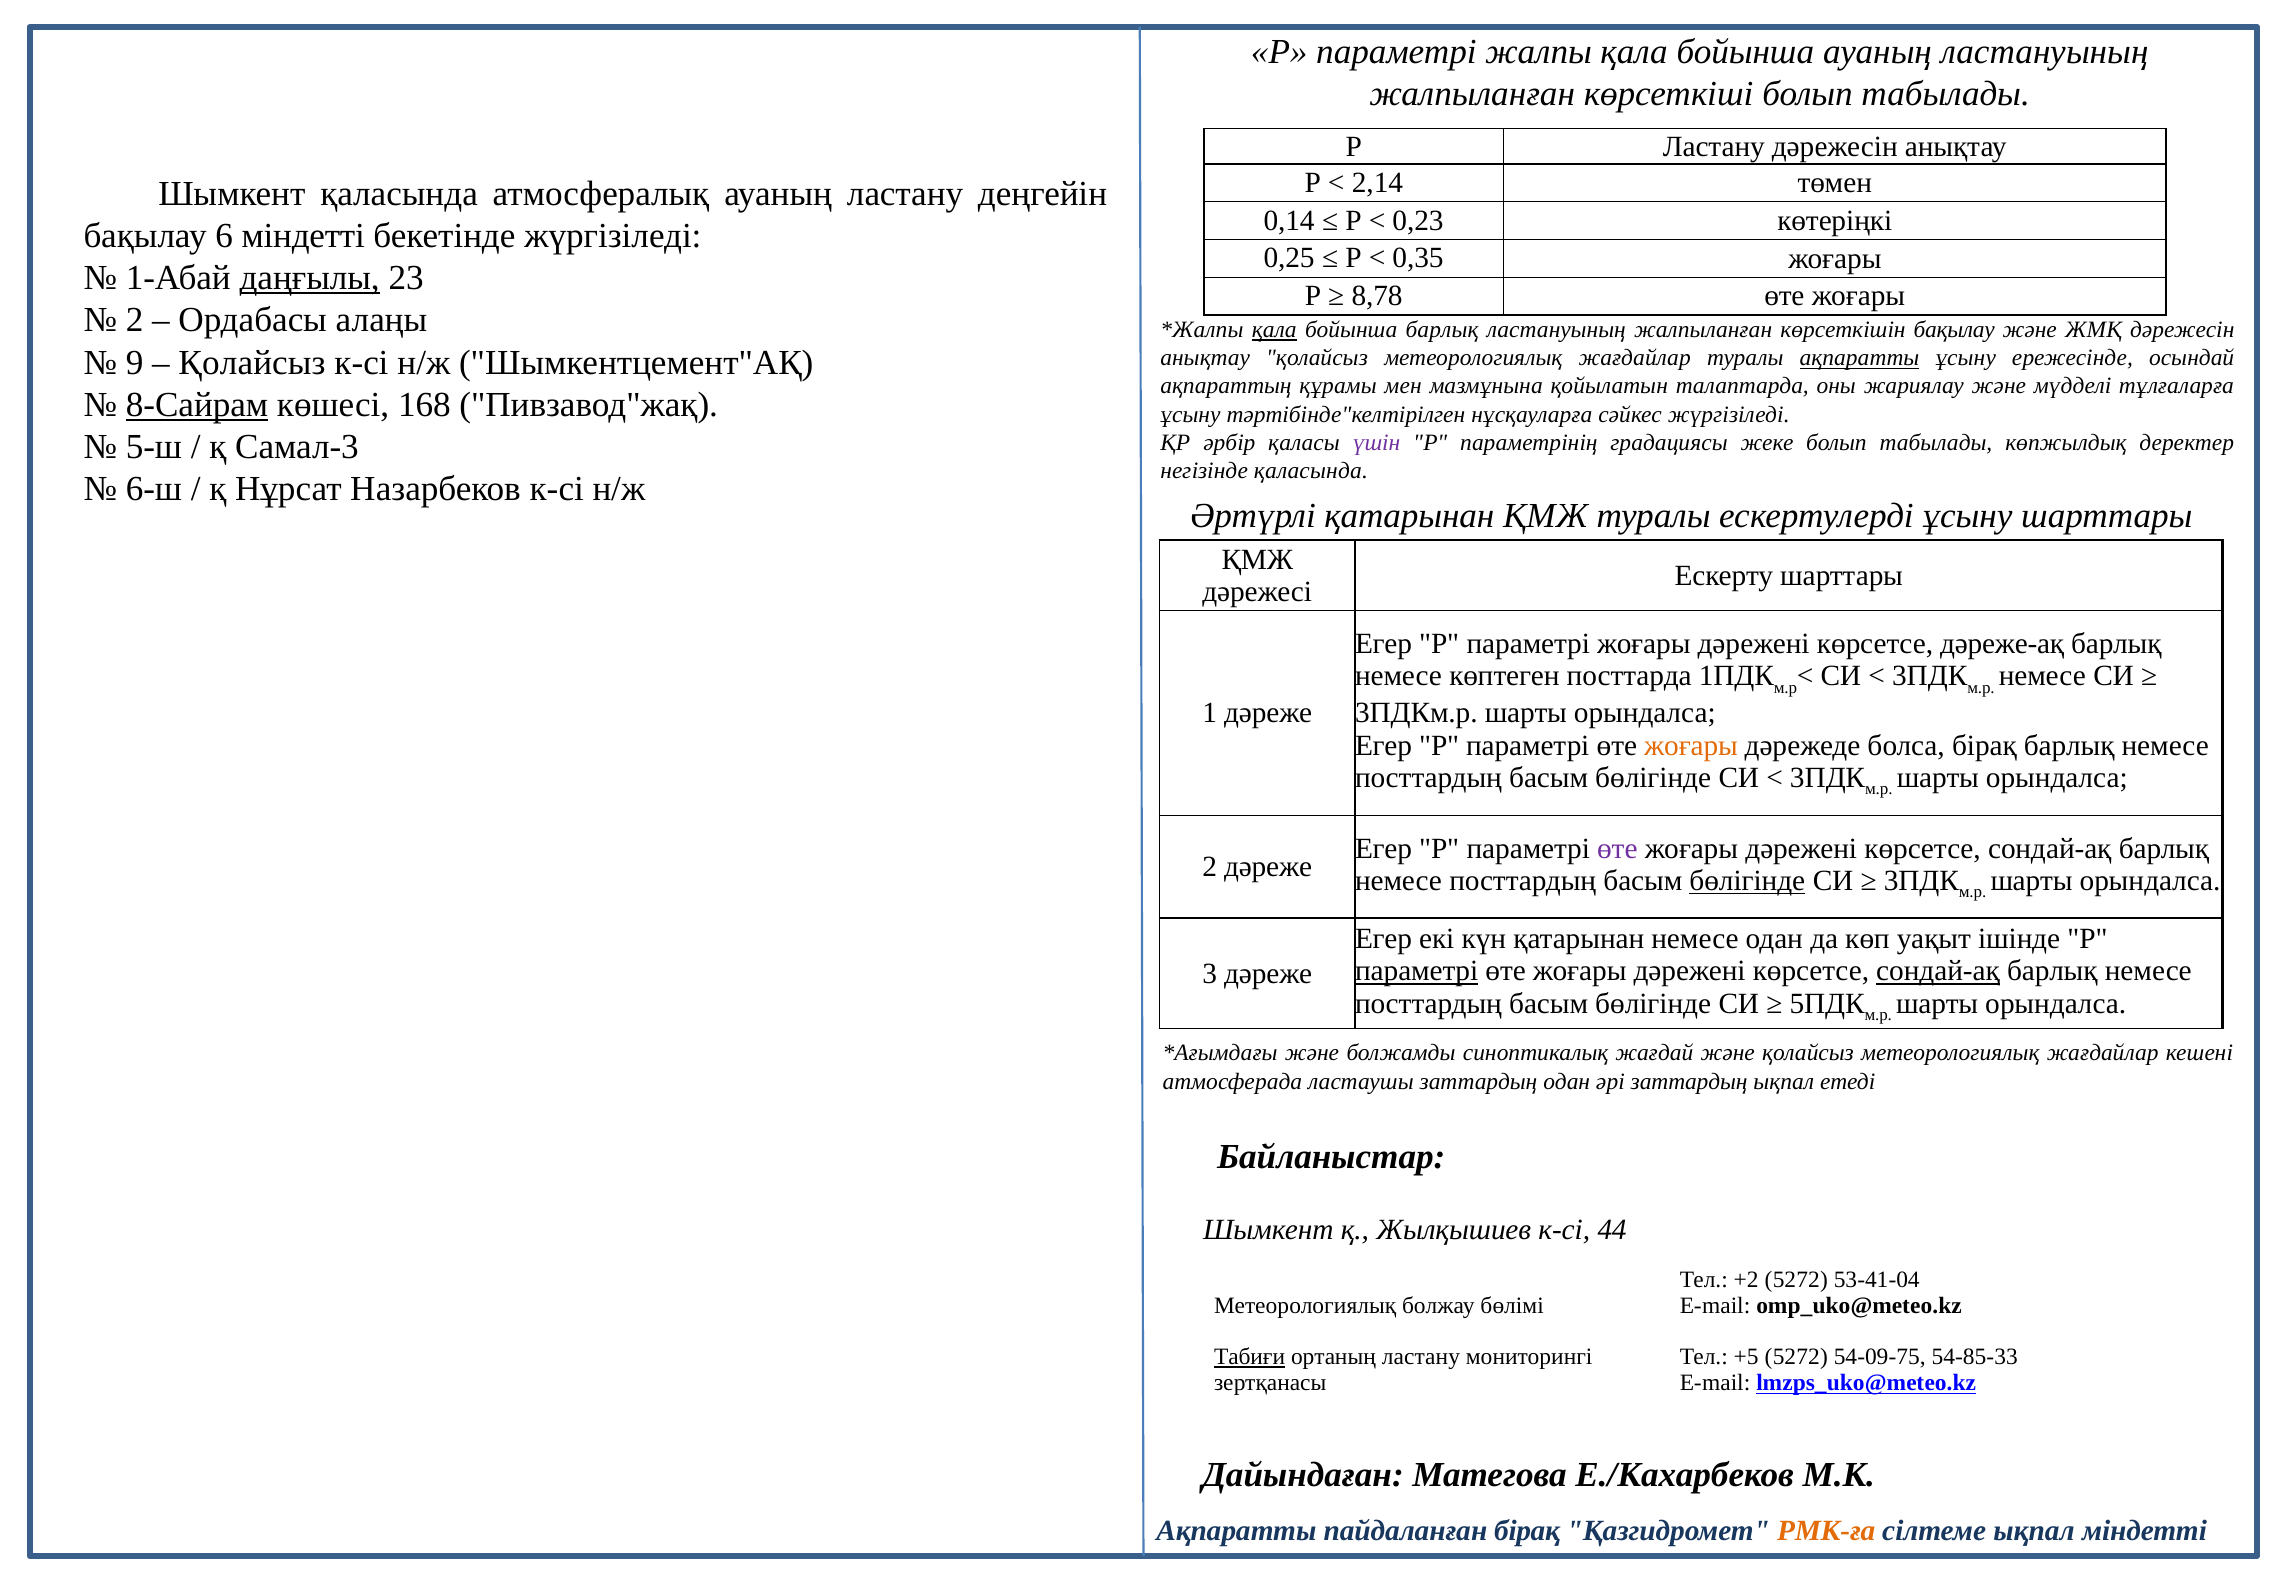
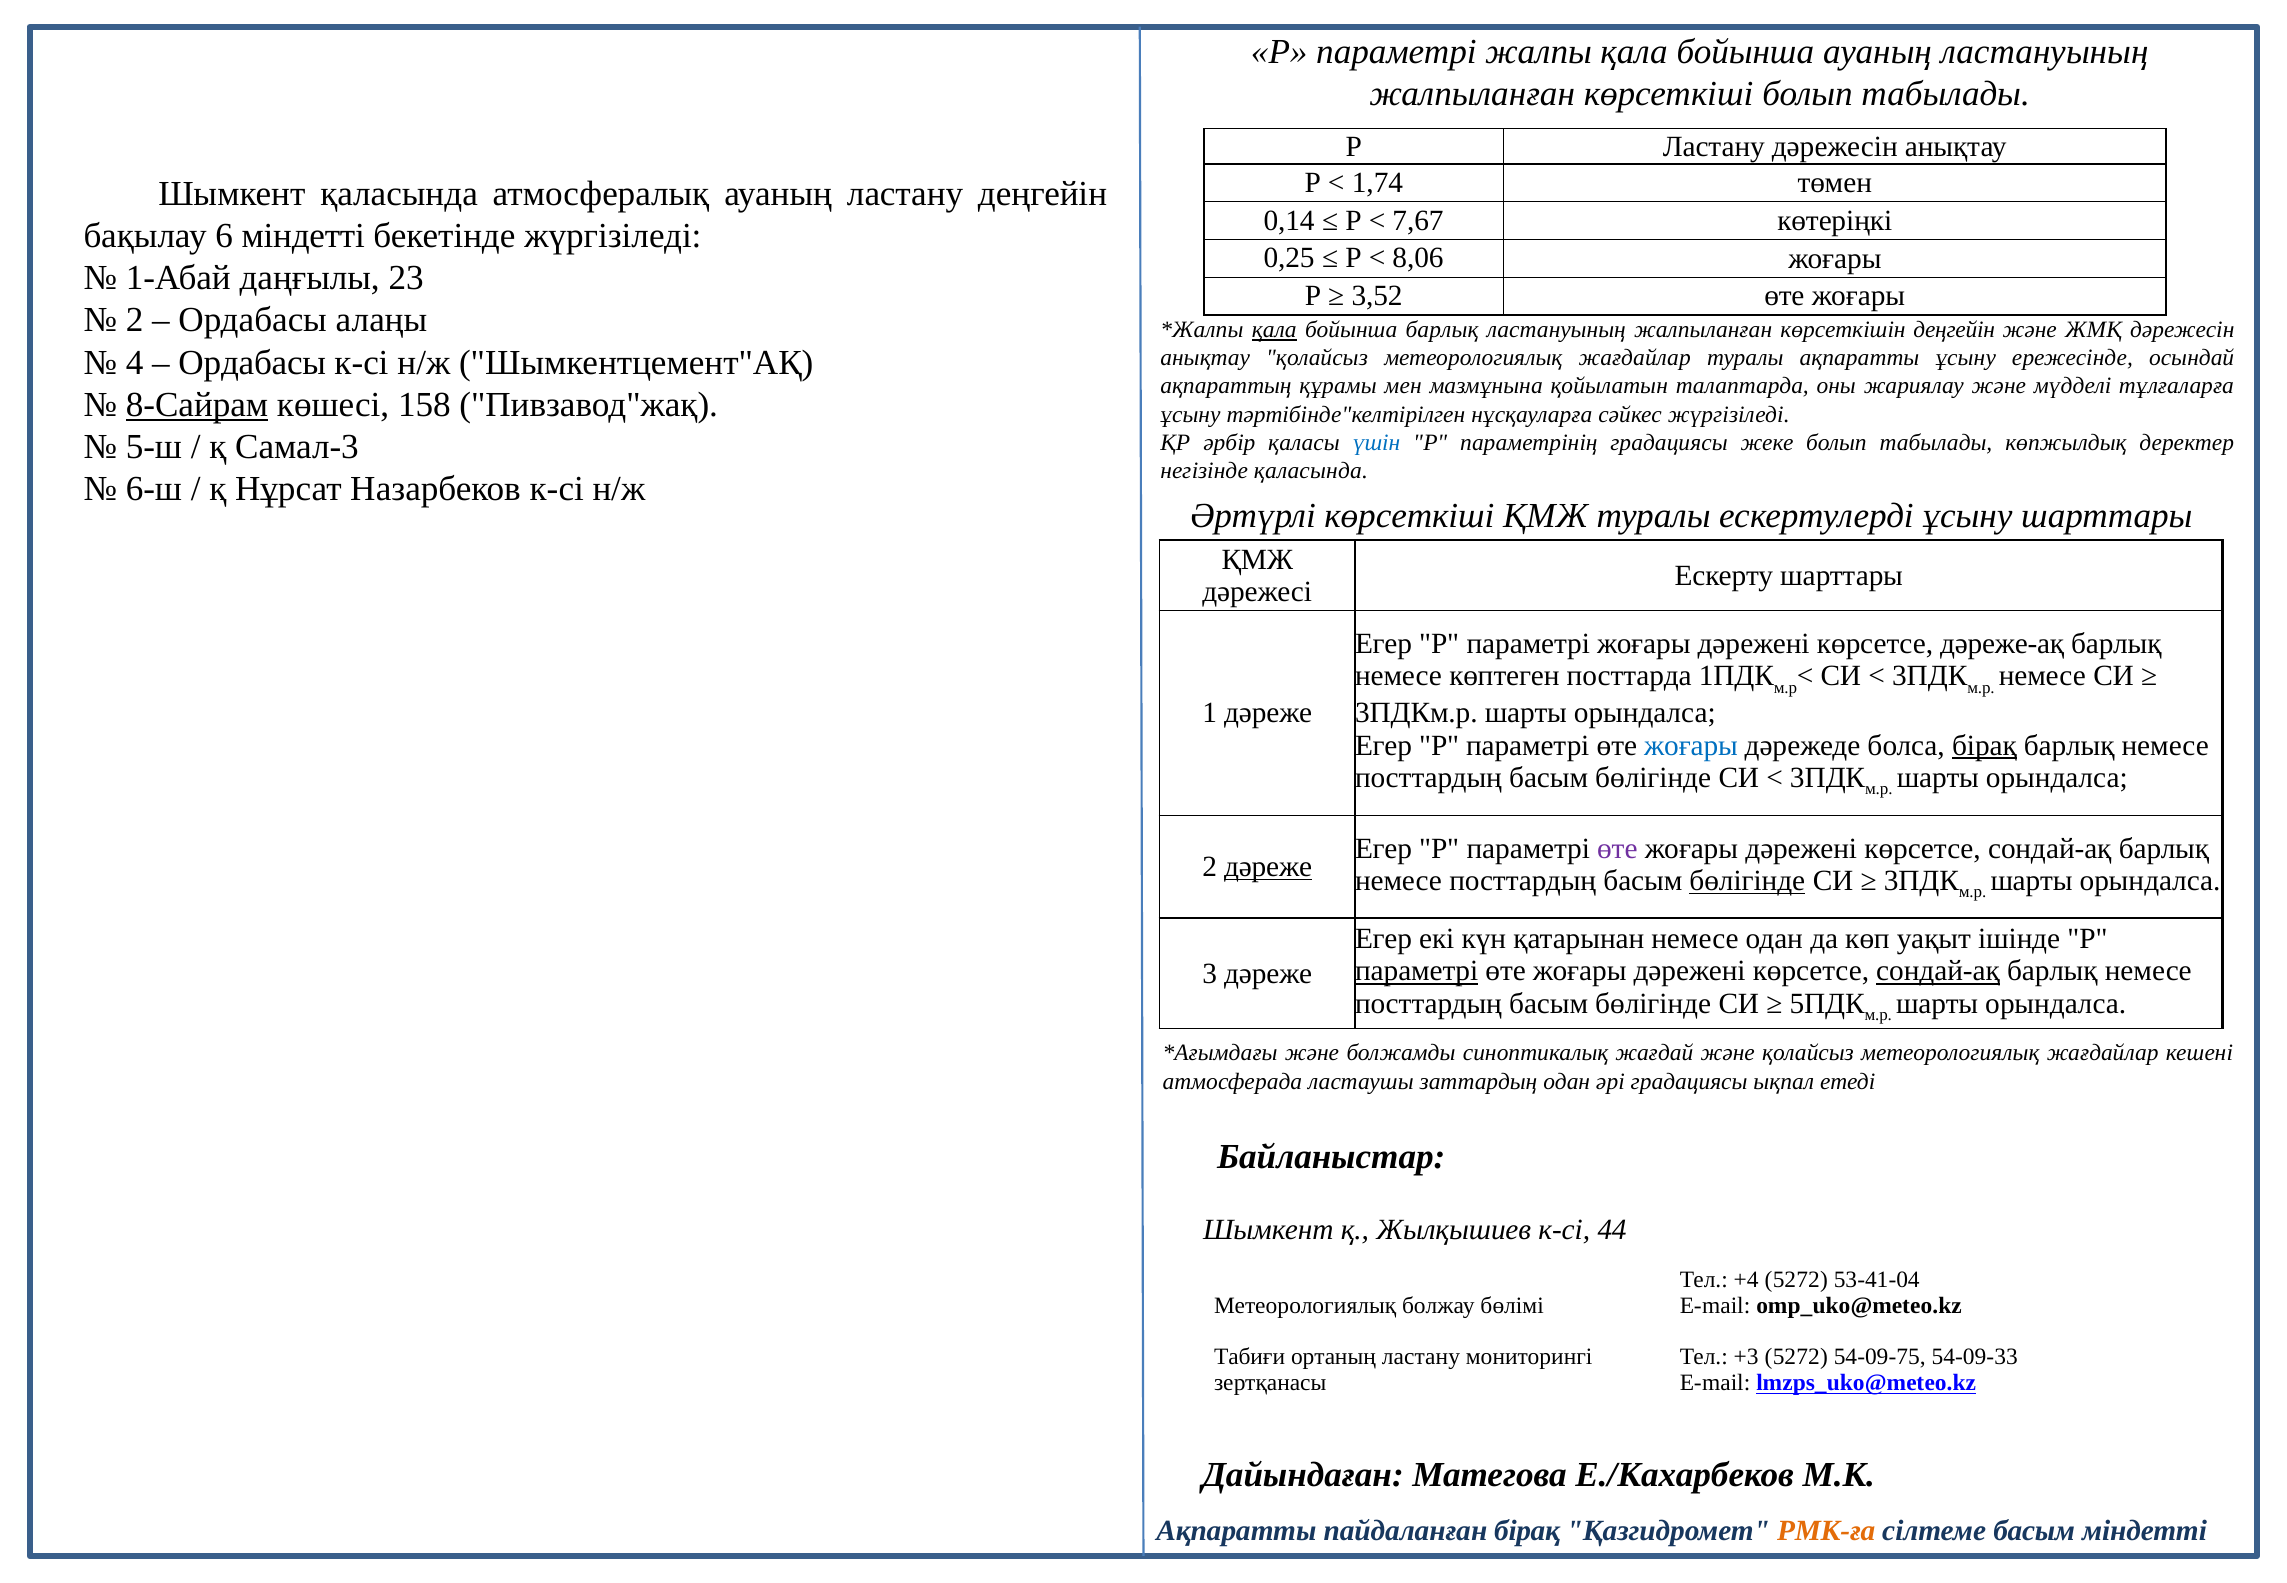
2,14: 2,14 -> 1,74 (1377, 183)
0,23: 0,23 -> 7,67 (1418, 220)
0,35: 0,35 -> 8,06 (1418, 258)
даңғылы underline: present -> none (310, 278)
8,78: 8,78 -> 3,52 (1377, 296)
көрсеткішін бақылау: бақылау -> деңгейін (1954, 330)
9: 9 -> 4 (135, 363)
Қолайсыз: Қолайсыз -> Ордабасы (252, 363)
ақпаратты underline: present -> none (1859, 358)
168: 168 -> 158 (424, 405)
үшін colour: purple -> blue (1377, 442)
Әртүрлі қатарынан: қатарынан -> көрсеткіші (1409, 515)
жоғары colour: orange -> blue (1691, 746)
бірақ underline: none -> present (1984, 746)
дәреже underline: none -> present (1268, 867)
әрі заттардың: заттардың -> градациясы (1689, 1082)
+2: +2 -> +4 (1746, 1280)
Табиғи underline: present -> none (1250, 1357)
+5: +5 -> +3 (1746, 1357)
54-85-33: 54-85-33 -> 54-09-33 (1975, 1357)
сілтеме ықпал: ықпал -> басым (2034, 1531)
